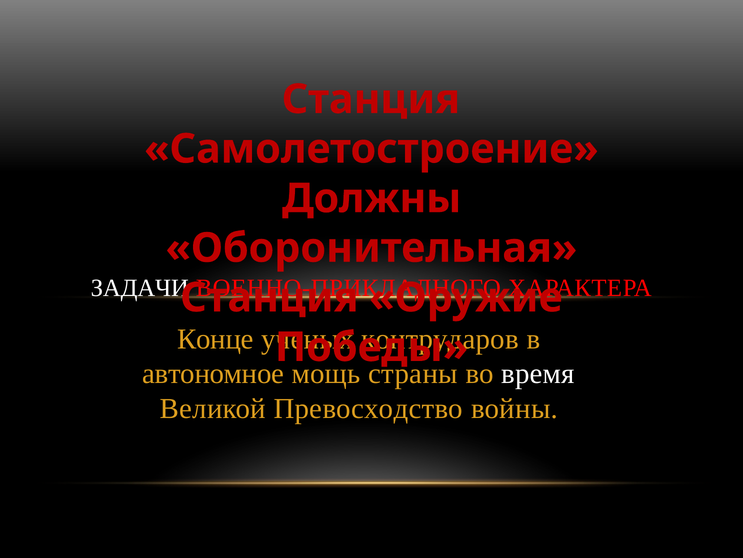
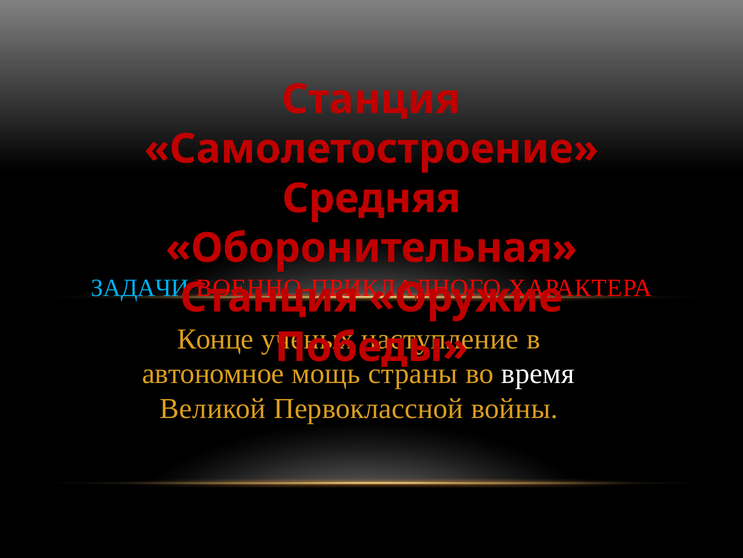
Должны: Должны -> Средняя (372, 198)
ЗАДАЧИ colour: white -> light blue (140, 288)
контрударов: контрударов -> наступление (440, 339)
Превосходство: Превосходство -> Первоклассной (368, 408)
